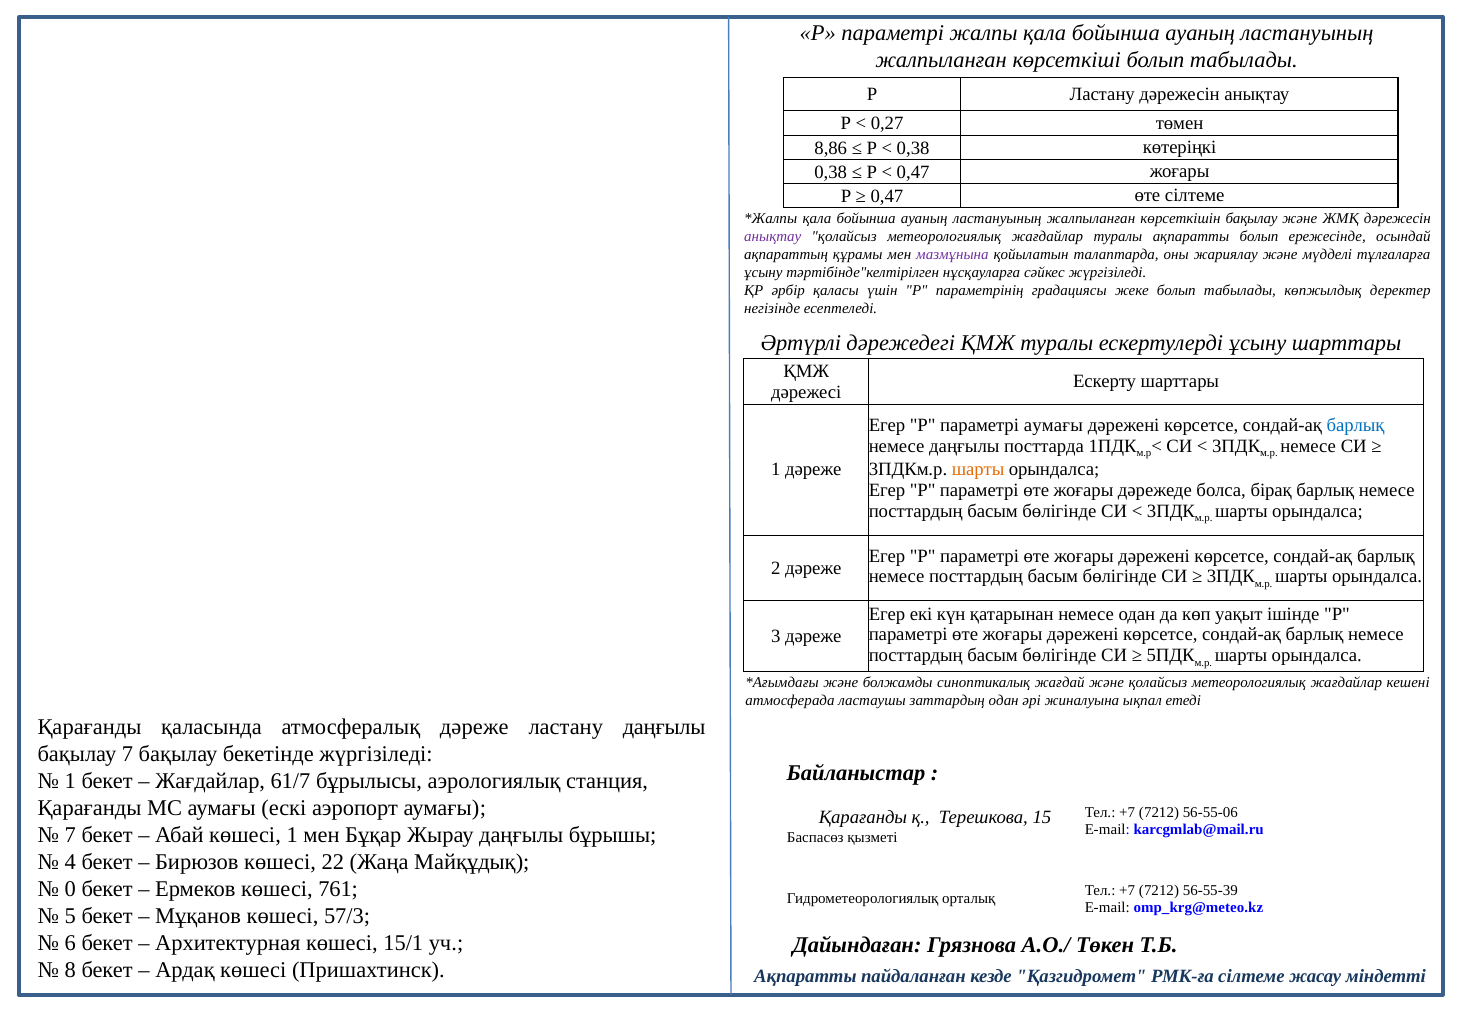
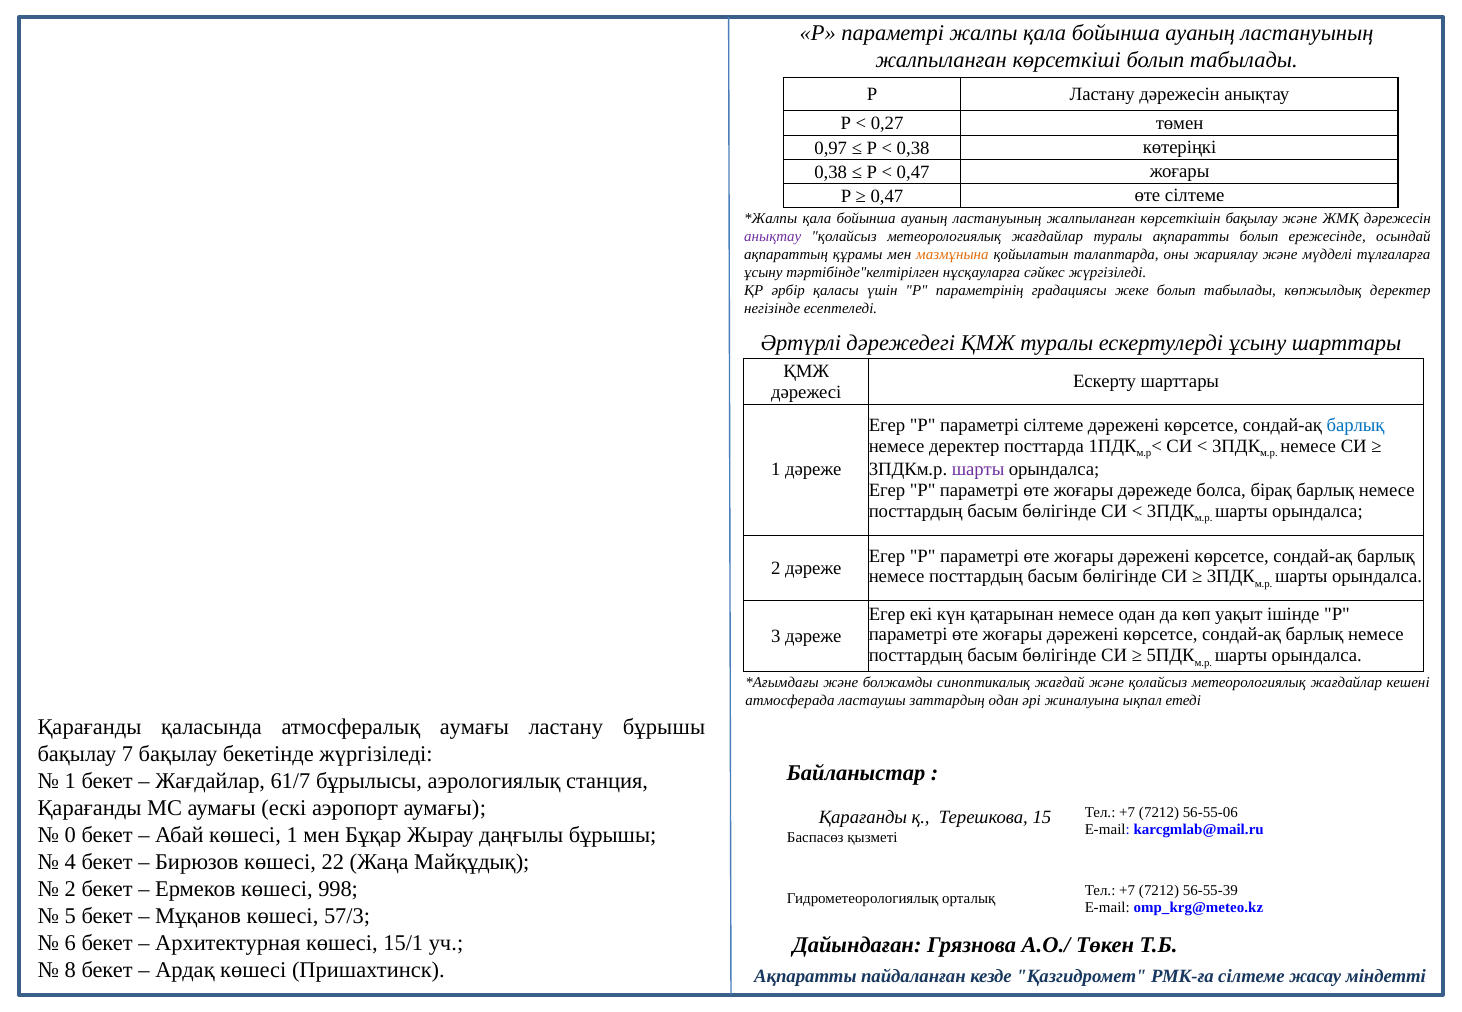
8,86: 8,86 -> 0,97 (831, 148)
мазмұнына colour: purple -> orange (952, 254)
параметрі аумағы: аумағы -> сілтеме (1053, 425)
немесе даңғылы: даңғылы -> деректер (964, 446)
шарты colour: orange -> purple (978, 470)
атмосфералық дәреже: дәреже -> аумағы (474, 727)
ластану даңғылы: даңғылы -> бұрышы (664, 727)
7: 7 -> 0 (70, 835)
0: 0 -> 2 (70, 889)
761: 761 -> 998 (338, 889)
